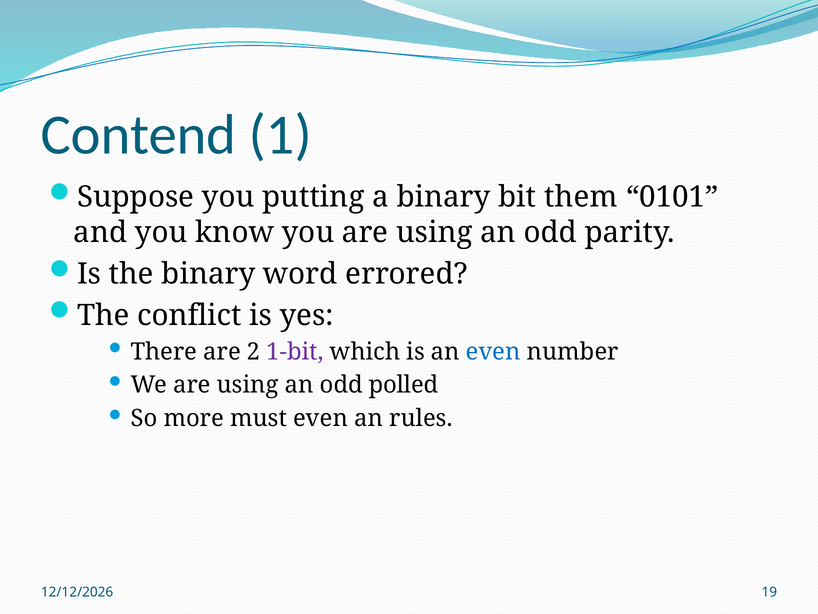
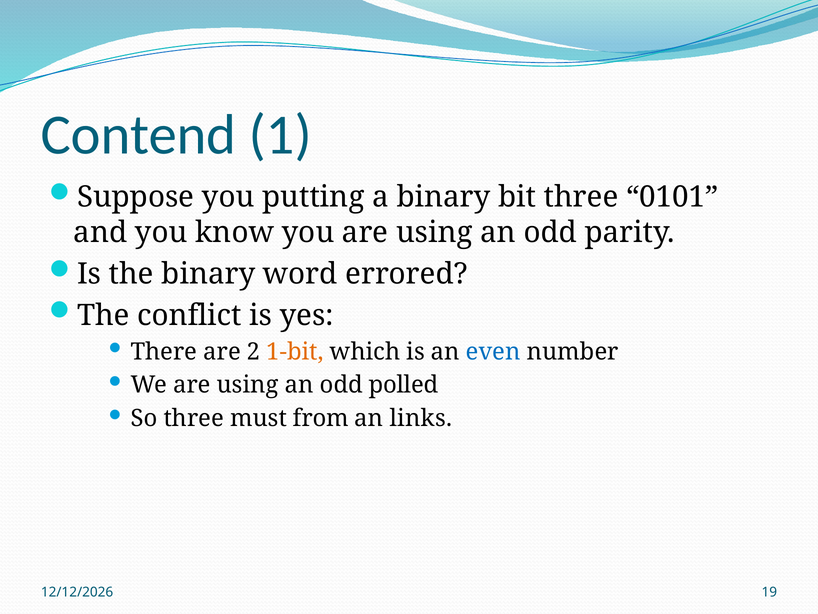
bit them: them -> three (581, 197)
1-bit colour: purple -> orange (295, 351)
So more: more -> three (194, 418)
must even: even -> from (321, 418)
rules: rules -> links (421, 418)
